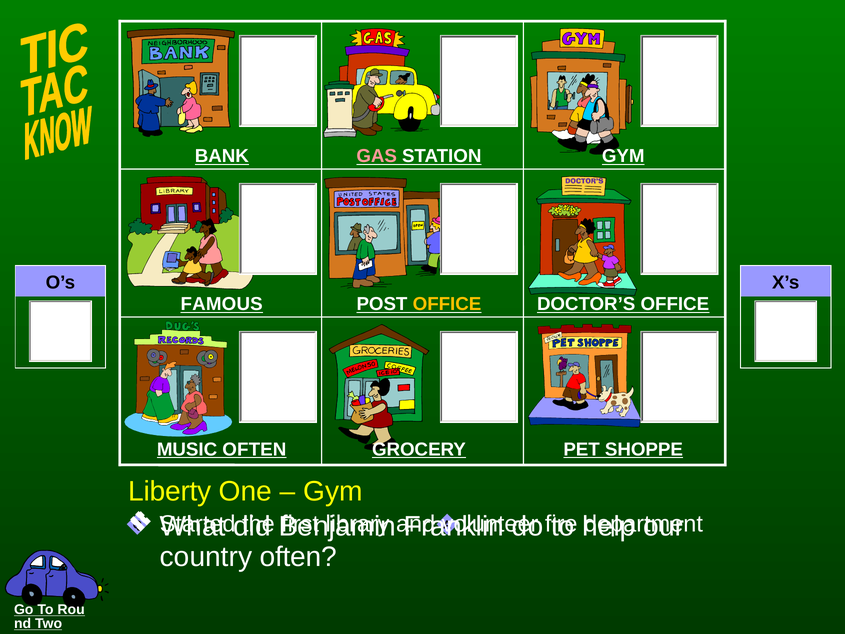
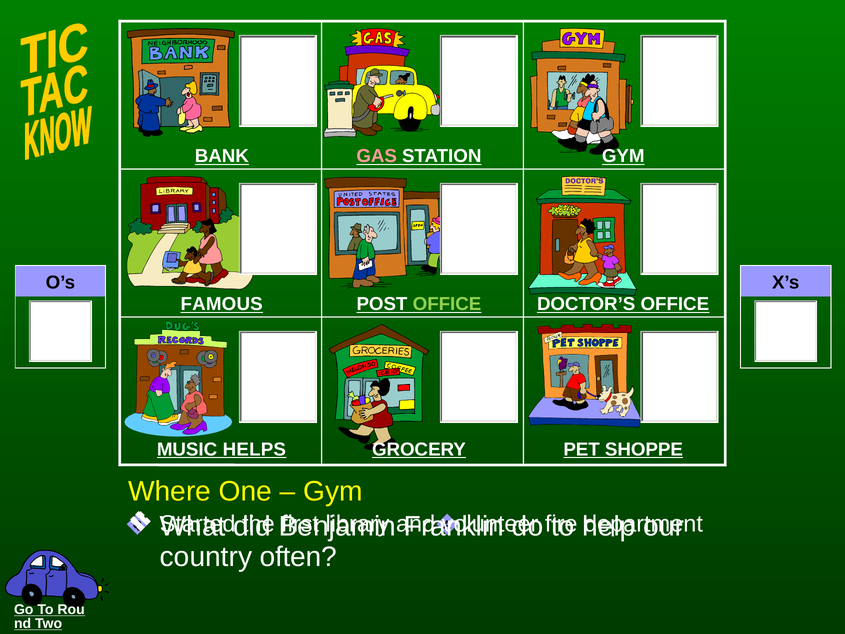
OFFICE colour: yellow -> light green (447, 304)
MUSIC OFTEN: OFTEN -> HELPS (254, 449)
Liberty: Liberty -> Where (170, 491)
